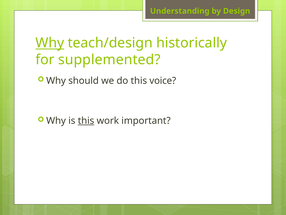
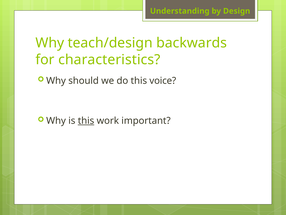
Why underline: present -> none (50, 43)
historically: historically -> backwards (192, 43)
supplemented: supplemented -> characteristics (109, 60)
